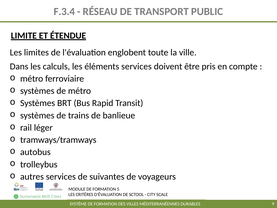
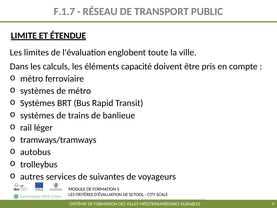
F.3.4: F.3.4 -> F.1.7 (64, 11)
éléments services: services -> capacité (137, 66)
